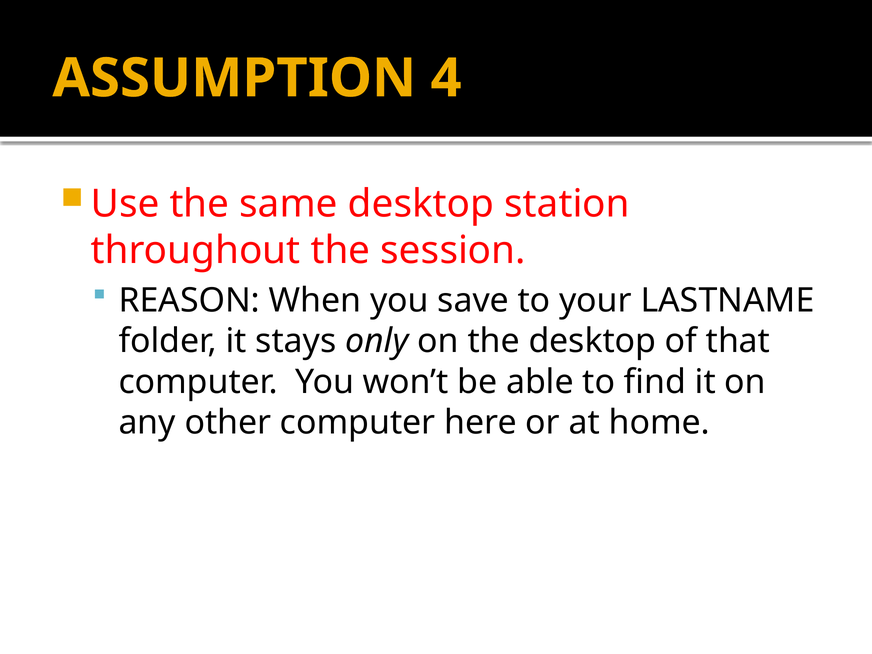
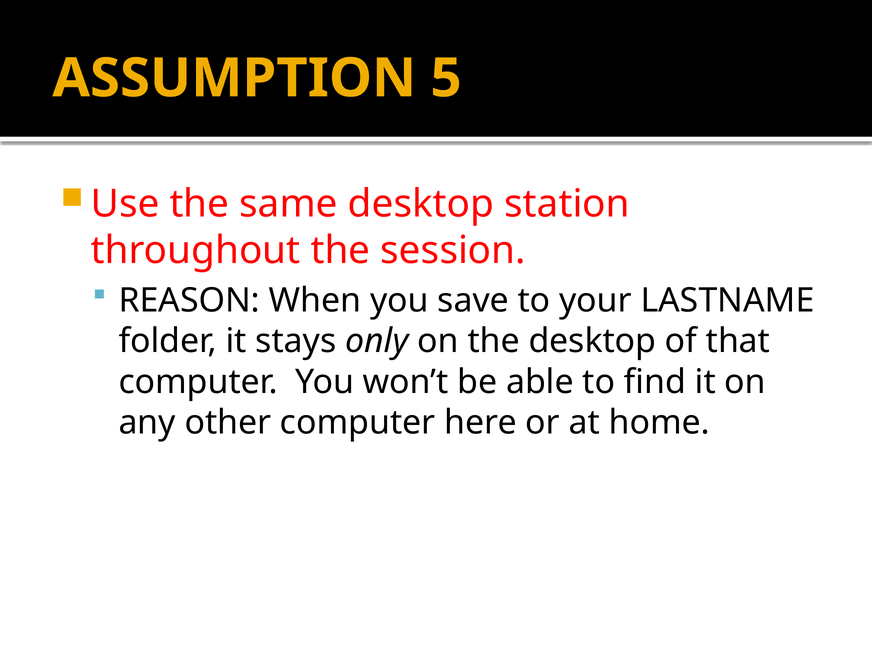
4: 4 -> 5 (446, 78)
